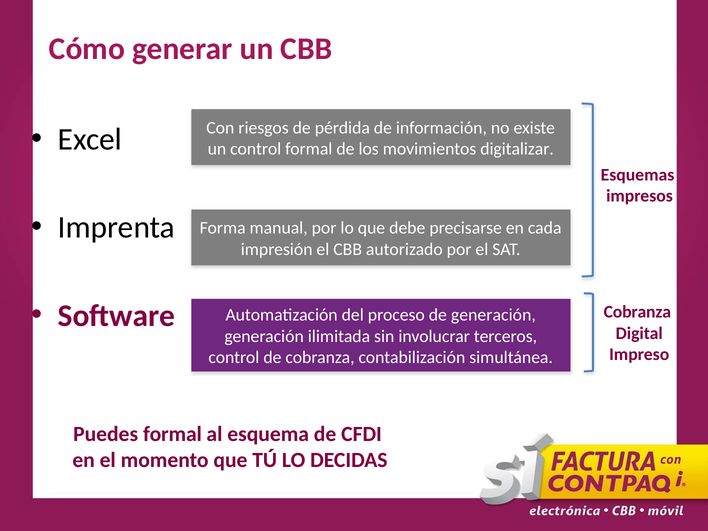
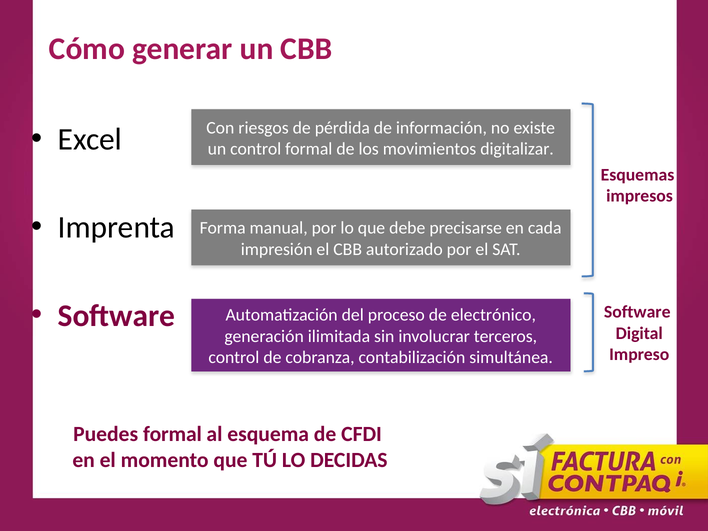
Cobranza: Cobranza -> Software (637, 312)
de generación: generación -> electrónico (493, 315)
